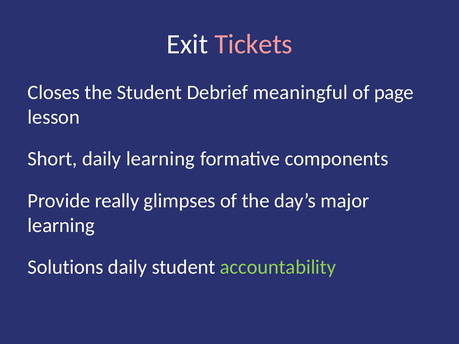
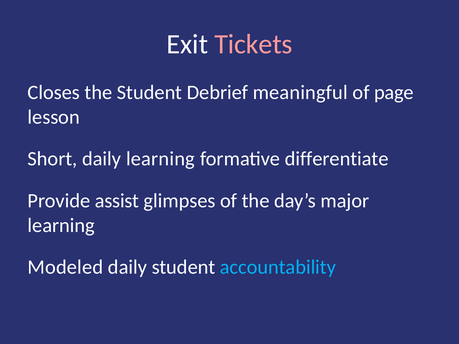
components: components -> differentiate (337, 159)
really: really -> assist (117, 201)
Solutions: Solutions -> Modeled (65, 267)
accountability colour: light green -> light blue (278, 267)
